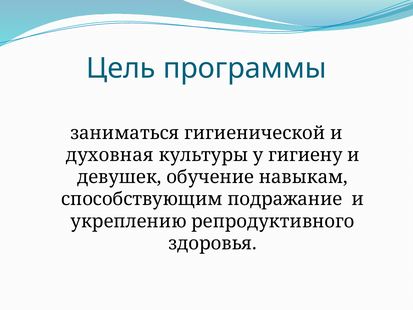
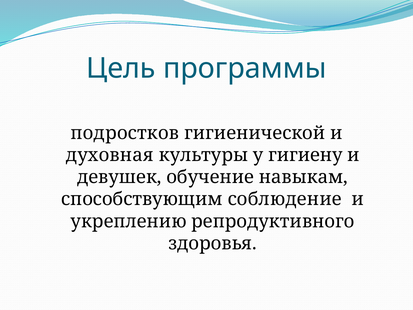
заниматься: заниматься -> подростков (125, 133)
подражание: подражание -> соблюдение (285, 199)
